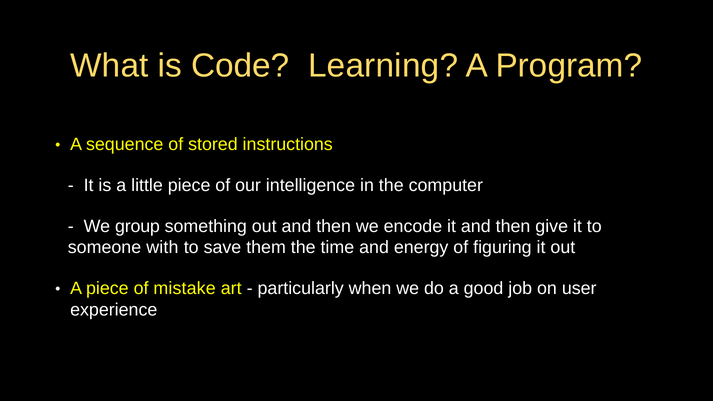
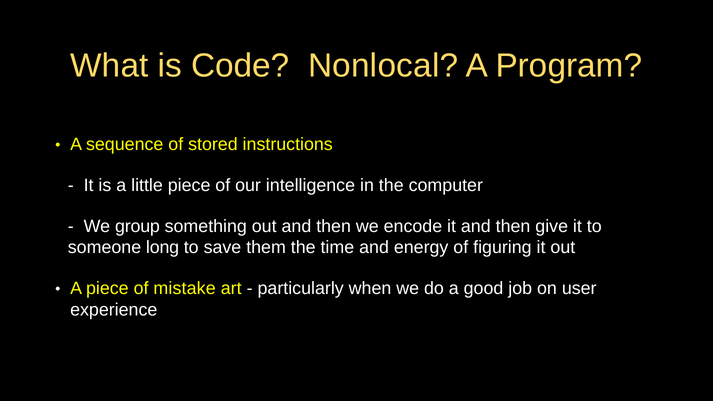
Learning: Learning -> Nonlocal (383, 66)
with: with -> long (163, 248)
